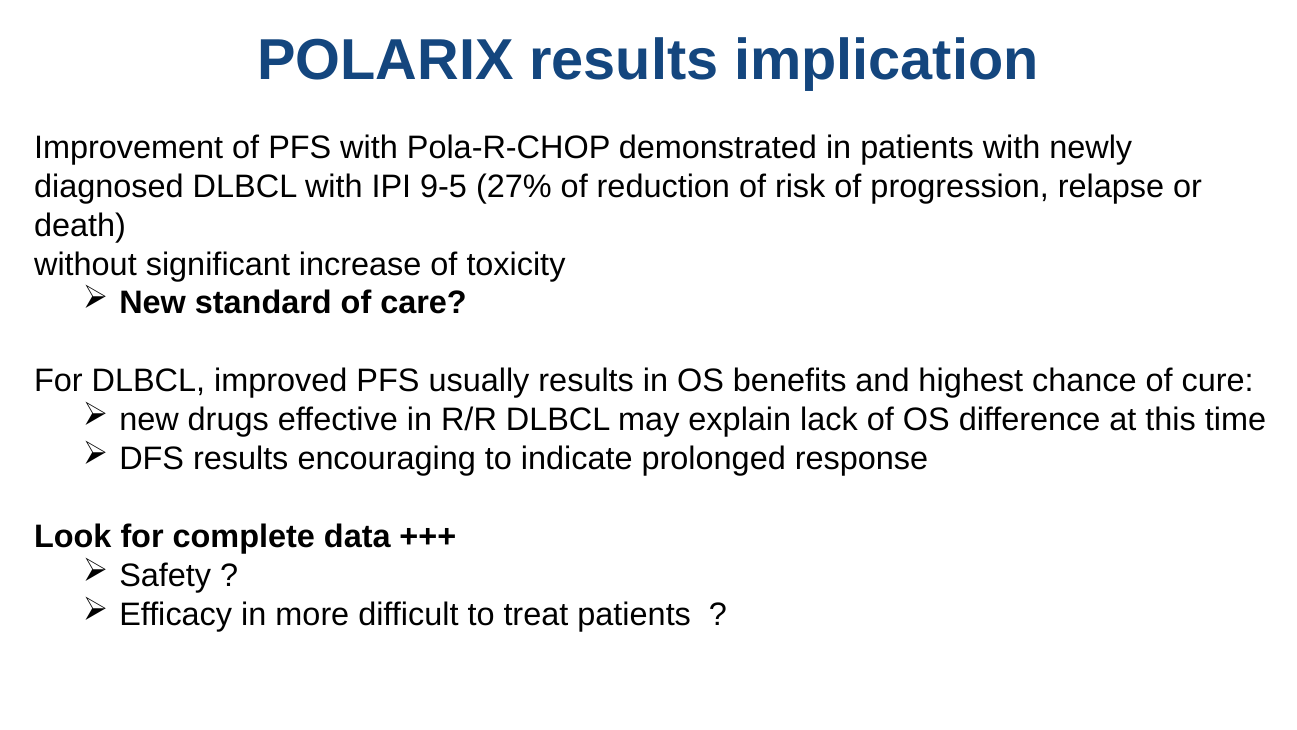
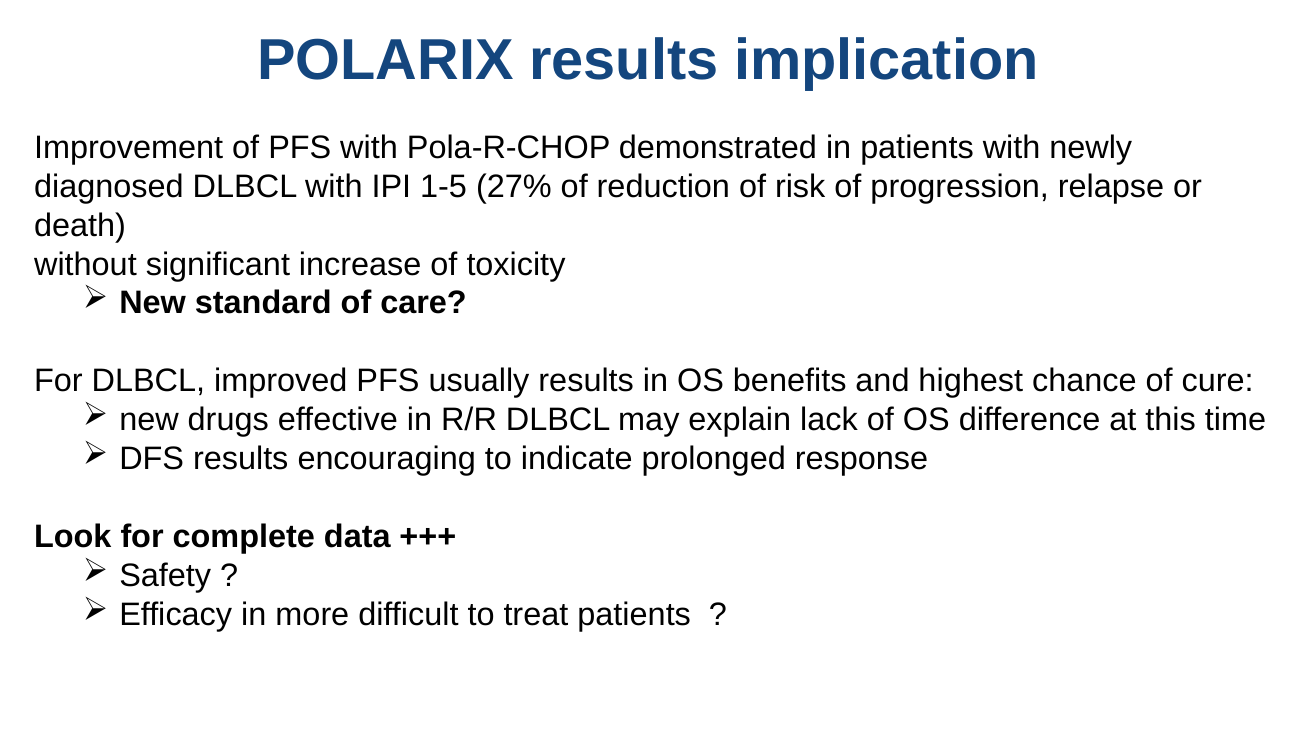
9-5: 9-5 -> 1-5 (444, 186)
